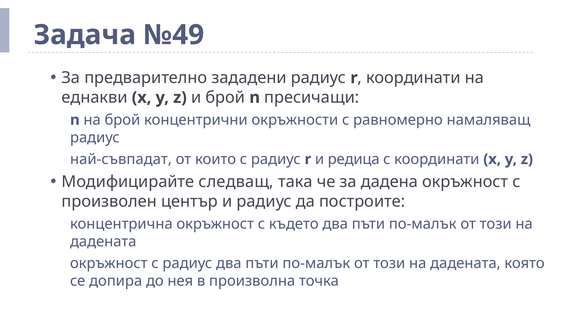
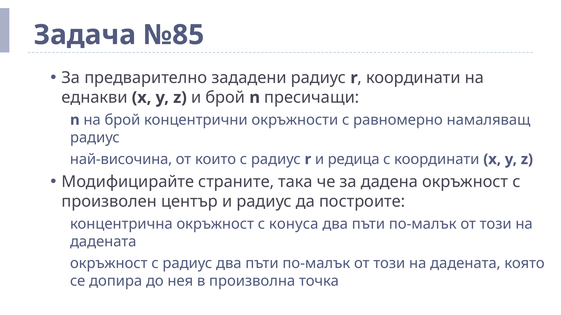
№49: №49 -> №85 (174, 35)
най-съвпадат: най-съвпадат -> най-височина (121, 160)
следващ: следващ -> страните (236, 182)
където: където -> конуса (294, 224)
